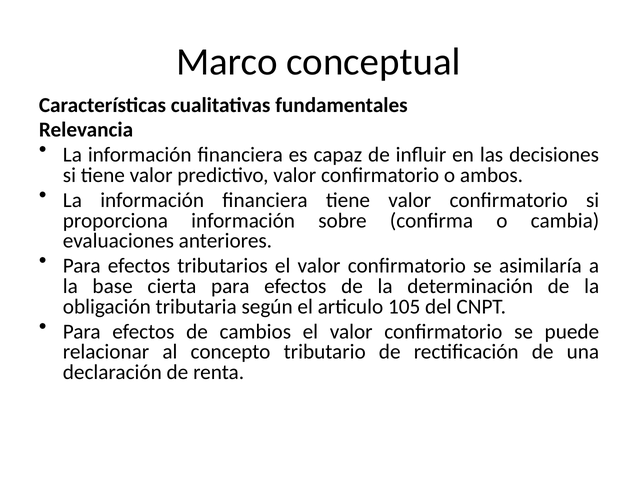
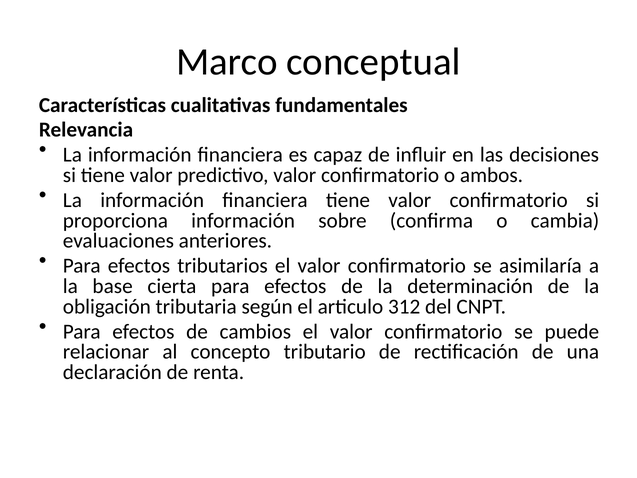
105: 105 -> 312 (404, 306)
